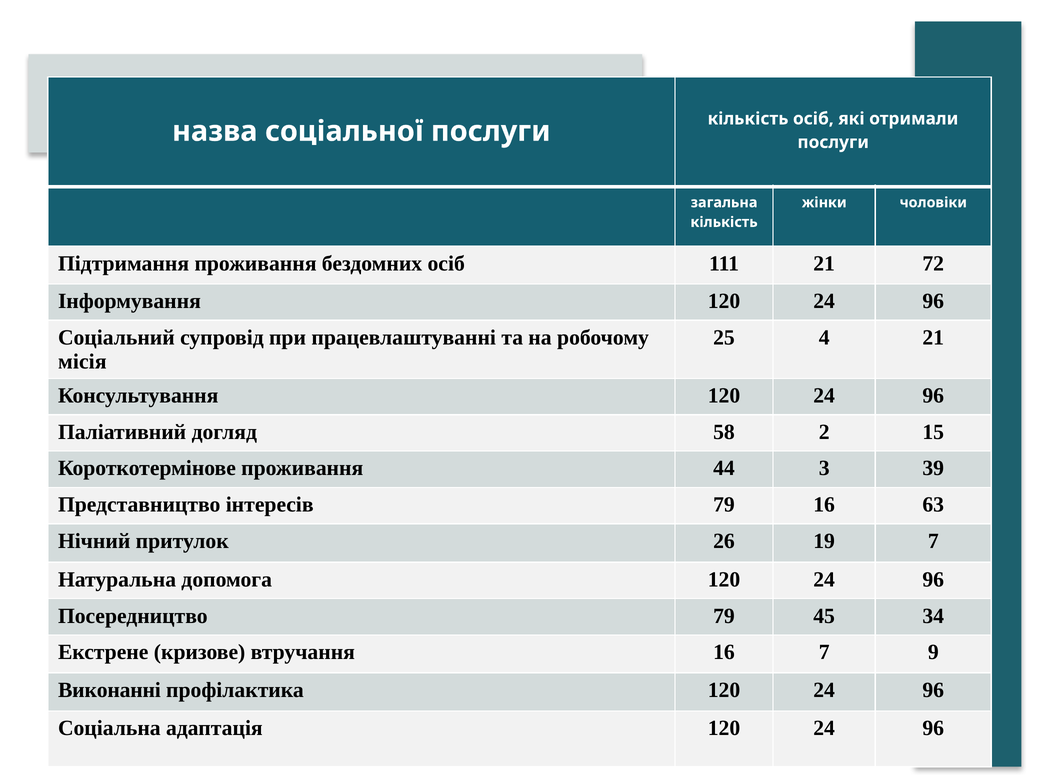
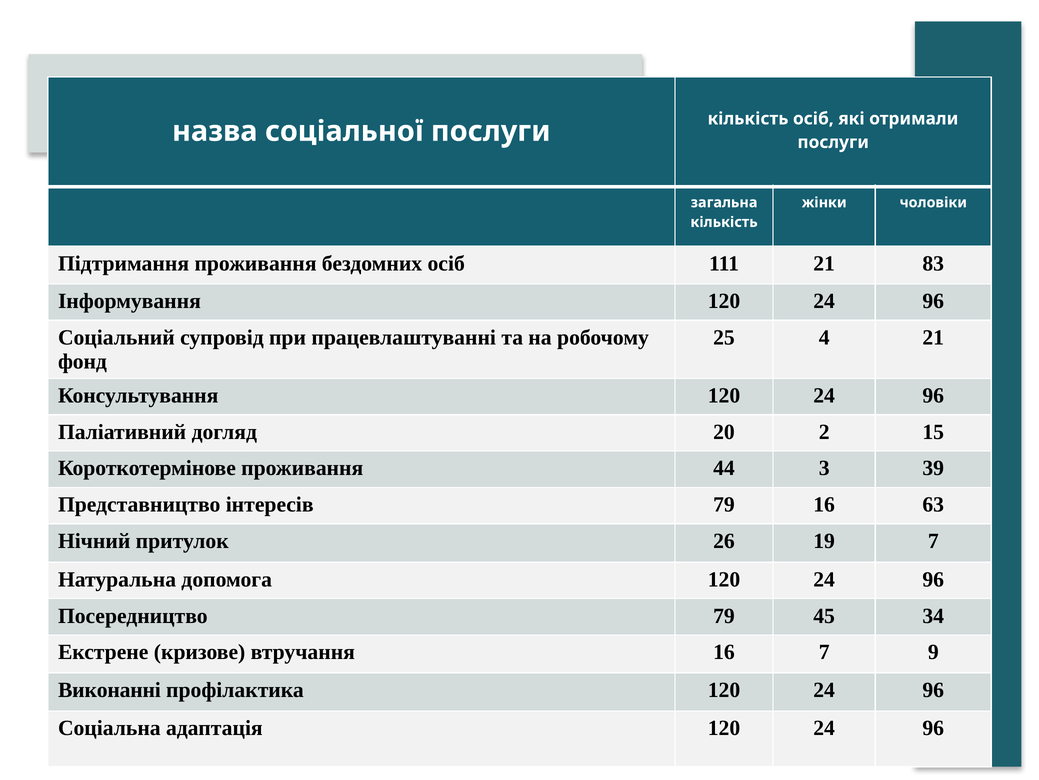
72: 72 -> 83 (933, 263)
місія: місія -> фонд (82, 361)
58: 58 -> 20 (724, 432)
